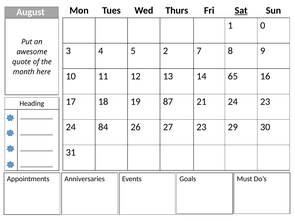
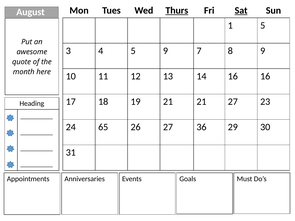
Thurs underline: none -> present (177, 10)
1 0: 0 -> 5 (263, 25)
5 2: 2 -> 9 (166, 51)
14 65: 65 -> 16 (233, 76)
19 87: 87 -> 21 (168, 102)
21 24: 24 -> 27 (233, 102)
84: 84 -> 65 (103, 127)
27 23: 23 -> 36 (201, 127)
